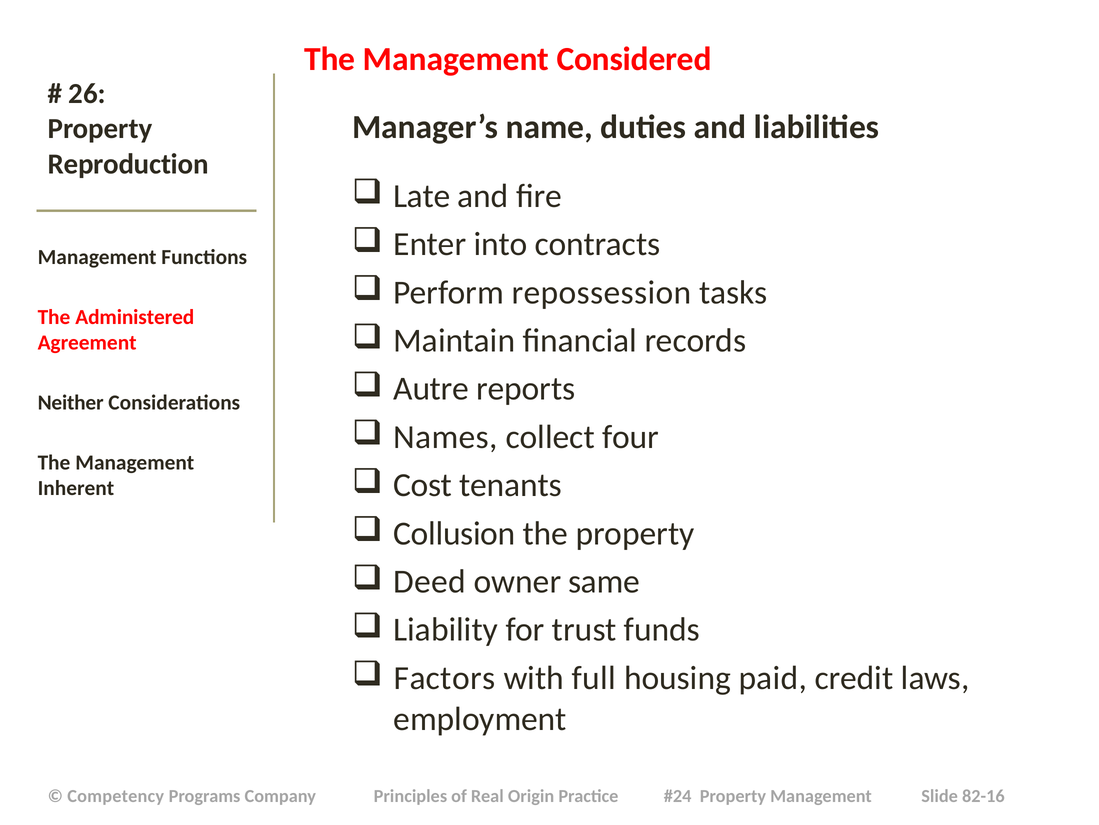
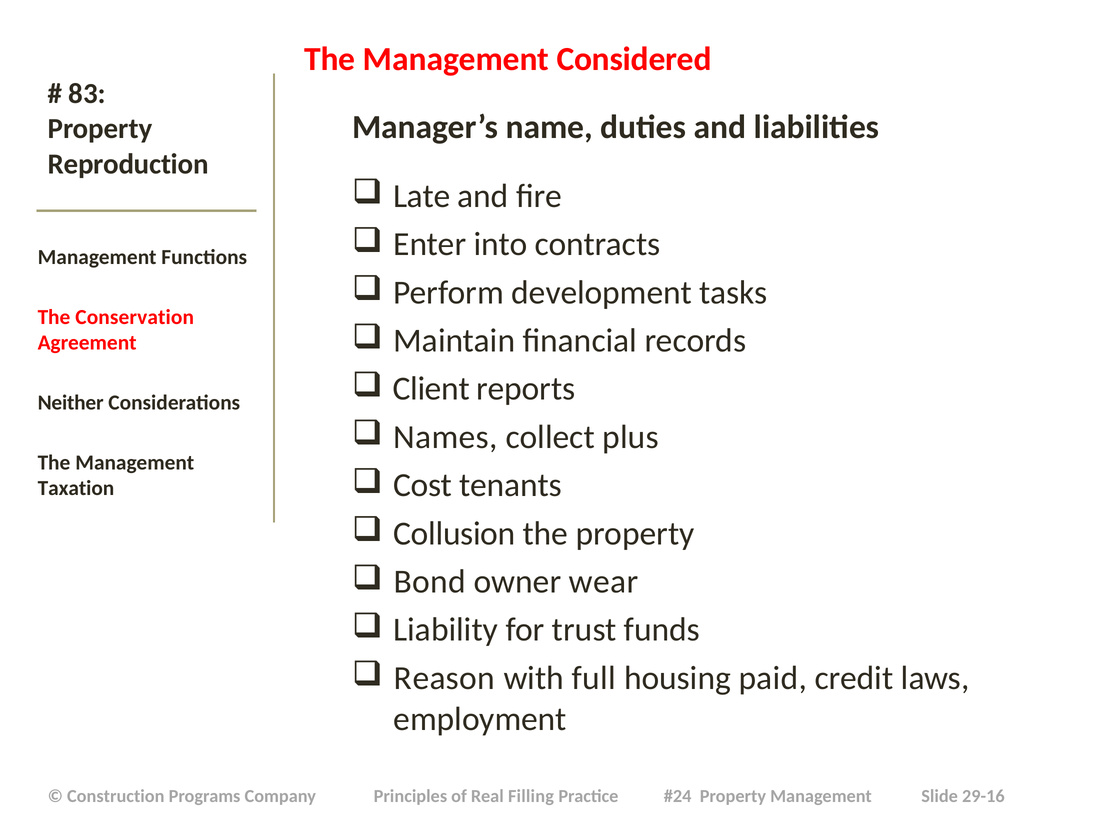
26: 26 -> 83 (87, 94)
repossession: repossession -> development (602, 292)
Administered: Administered -> Conservation (135, 317)
Autre: Autre -> Client (431, 389)
four: four -> plus (631, 437)
Inherent: Inherent -> Taxation (76, 488)
Deed: Deed -> Bond (430, 581)
same: same -> wear (604, 581)
Factors: Factors -> Reason (445, 677)
Competency: Competency -> Construction (116, 795)
Origin: Origin -> Filling (531, 795)
82-16: 82-16 -> 29-16 (983, 795)
